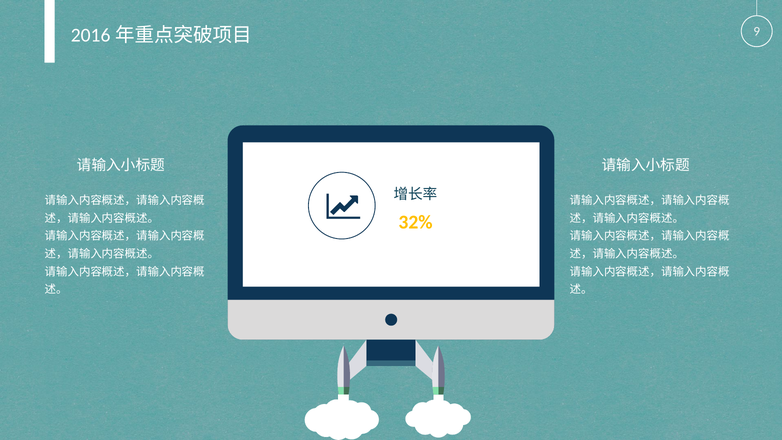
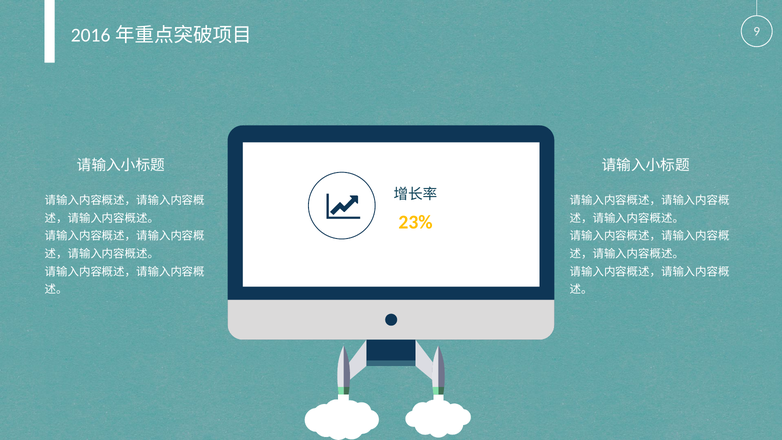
32%: 32% -> 23% (416, 222)
